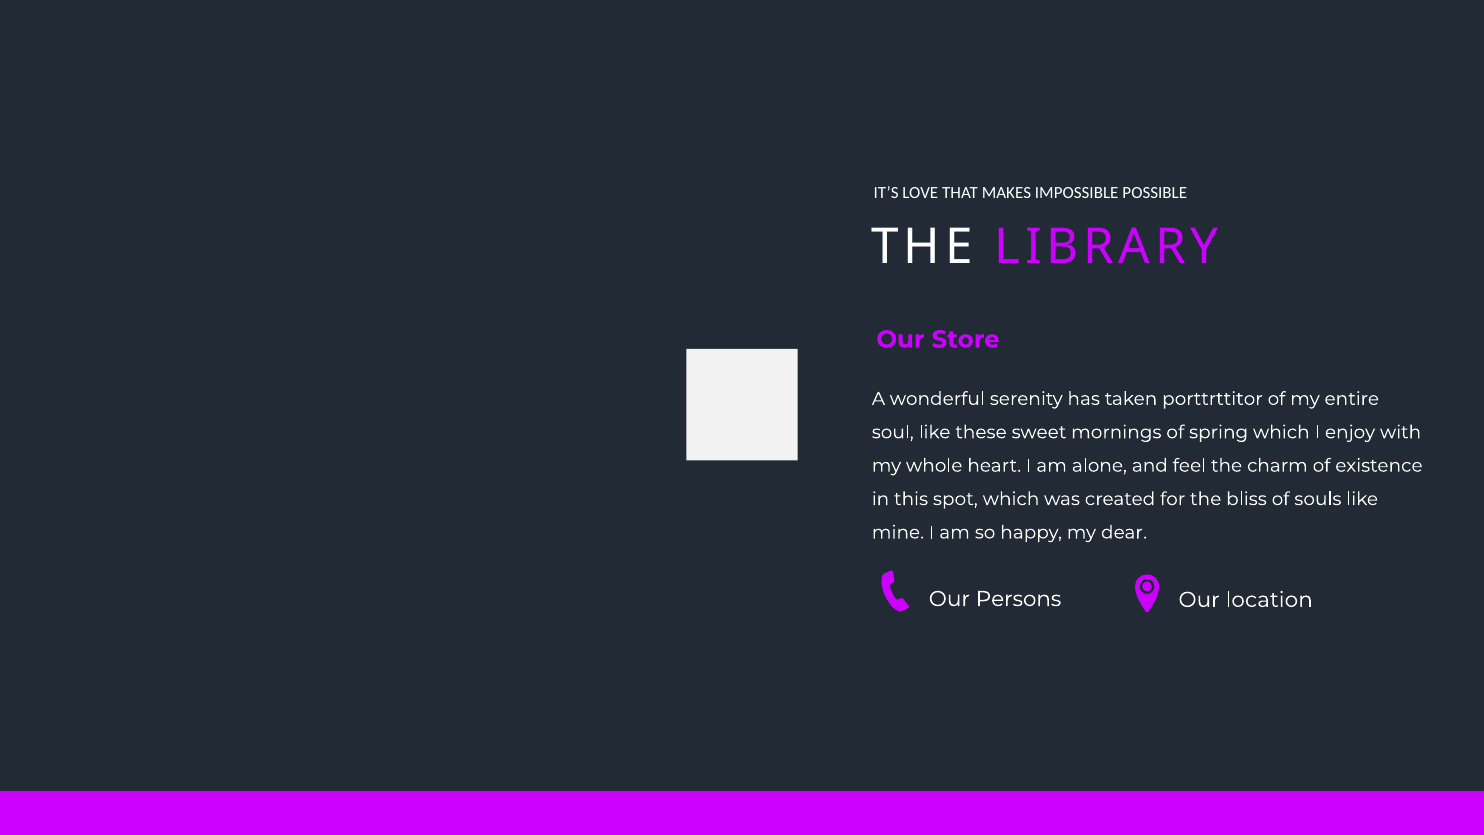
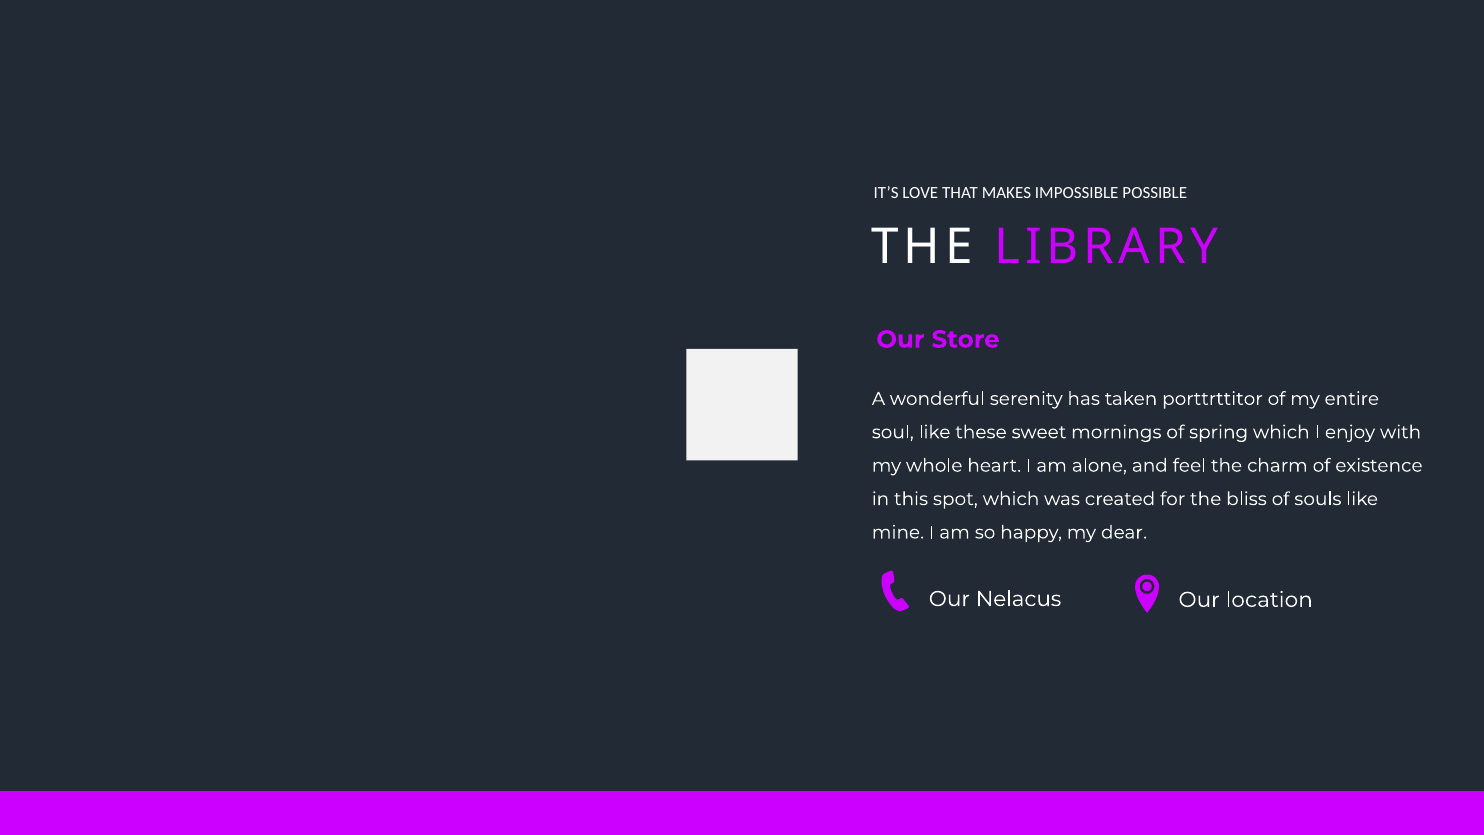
Persons: Persons -> Nelacus (1019, 599)
